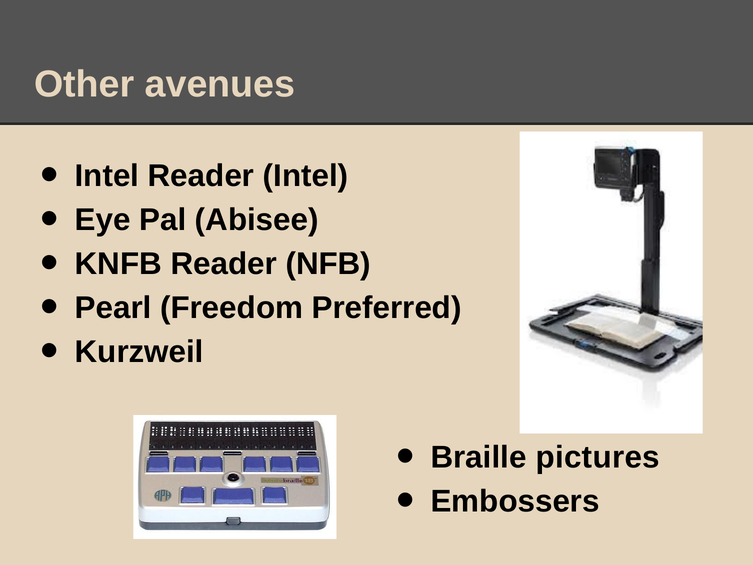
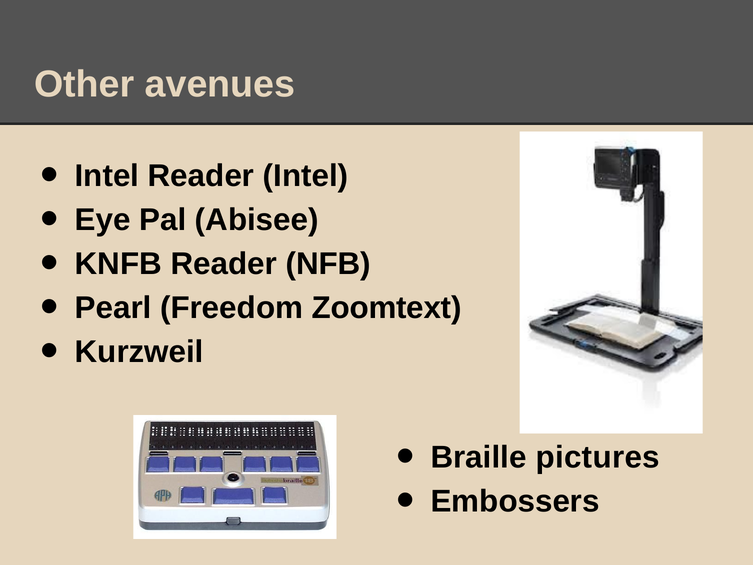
Preferred: Preferred -> Zoomtext (387, 308)
